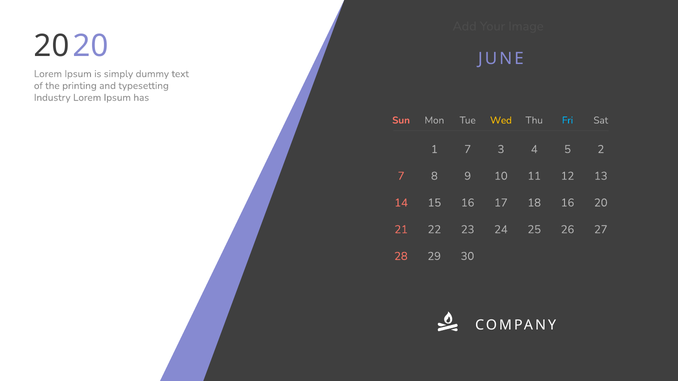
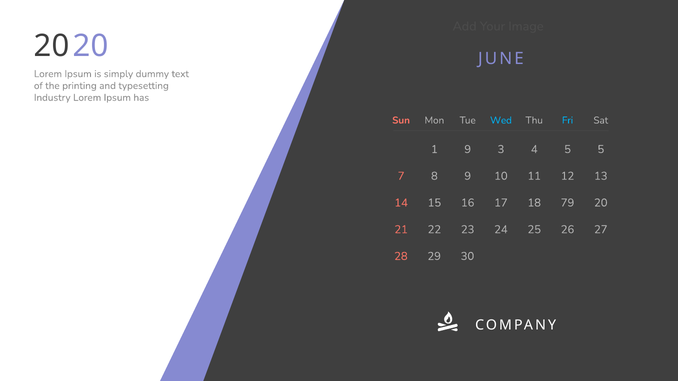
Wed colour: yellow -> light blue (501, 120)
1 7: 7 -> 9 (468, 149)
5 2: 2 -> 5 (601, 149)
18 16: 16 -> 79 (568, 203)
